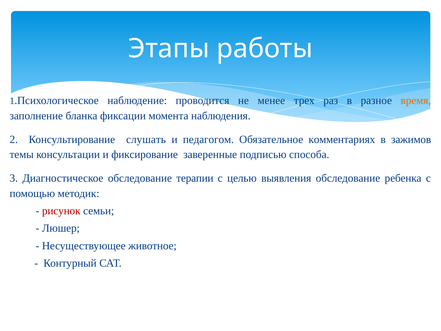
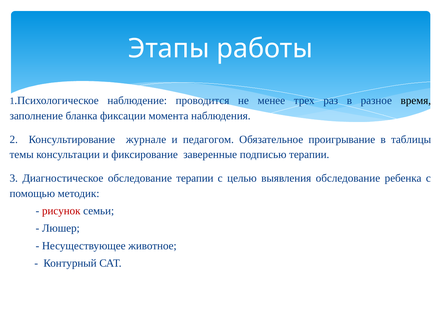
время colour: orange -> black (416, 101)
слушать: слушать -> журнале (146, 139)
комментариях: комментариях -> проигрывание (342, 139)
зажимов: зажимов -> таблицы (411, 139)
подписью способа: способа -> терапии (309, 155)
